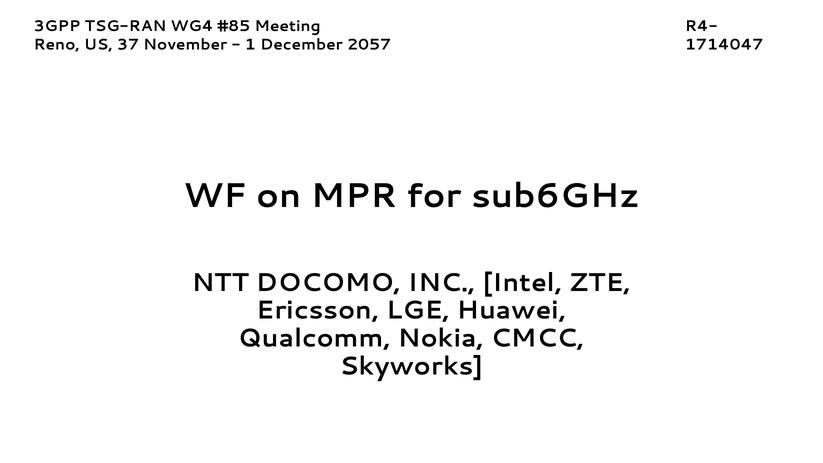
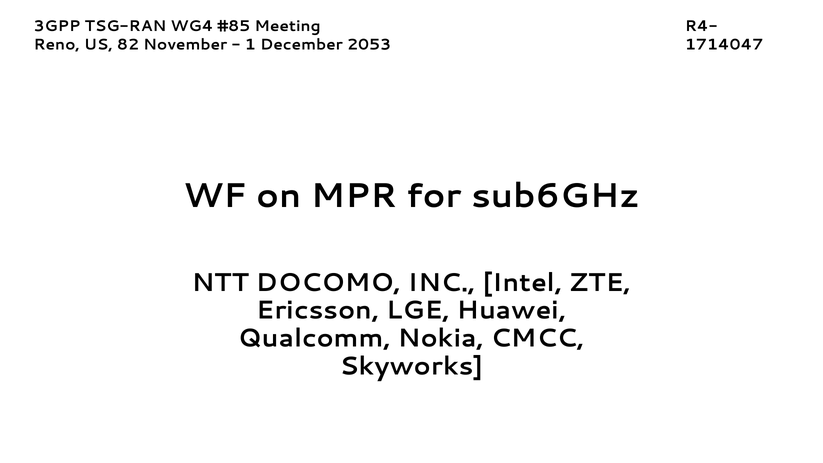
37: 37 -> 82 (128, 45)
2057: 2057 -> 2053 (369, 45)
